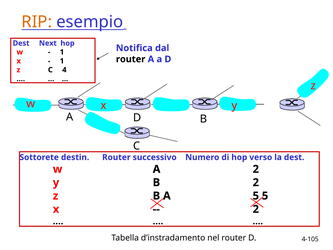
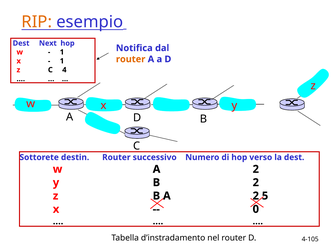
router colour: black -> orange (131, 59)
B A 5: 5 -> 2 (256, 196)
2: 2 -> 0 (256, 209)
